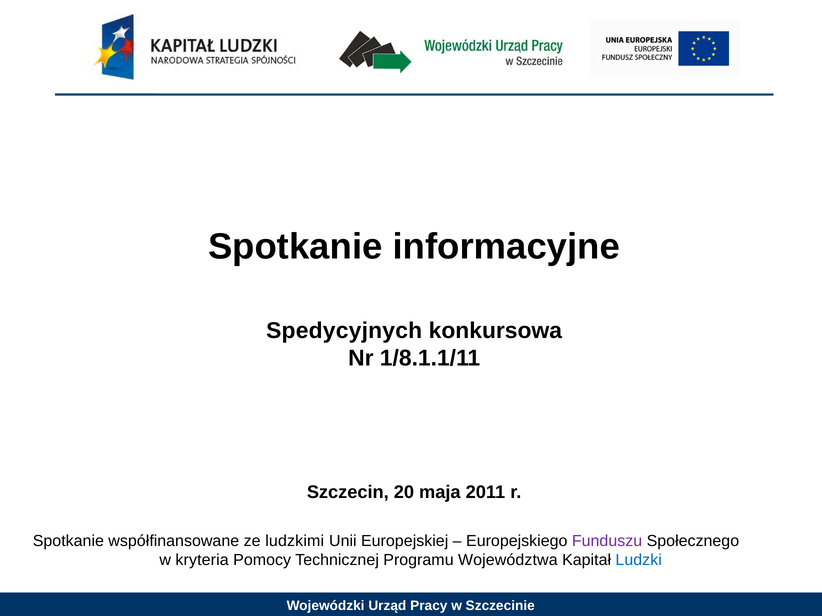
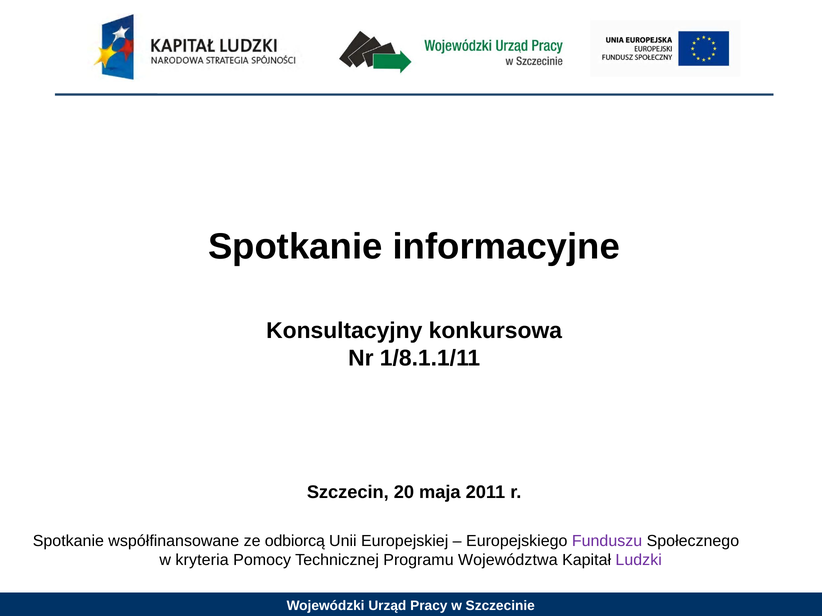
Spedycyjnych: Spedycyjnych -> Konsultacyjny (344, 331)
ludzkimi: ludzkimi -> odbiorcą (295, 541)
Ludzki colour: blue -> purple (639, 561)
